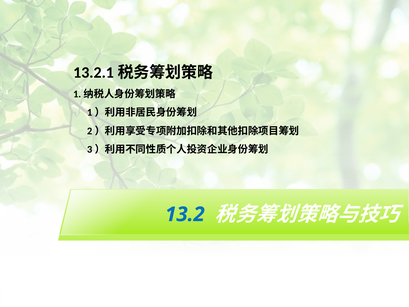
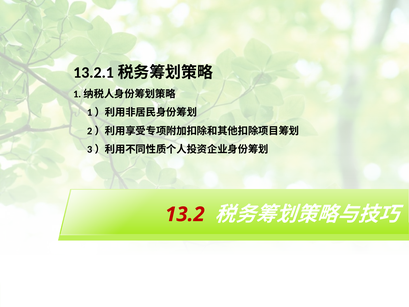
13.2 colour: blue -> red (185, 214)
